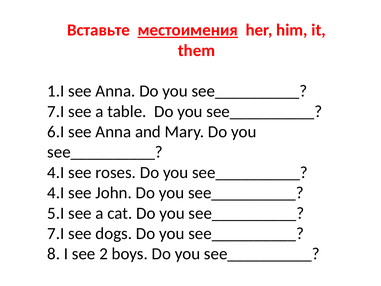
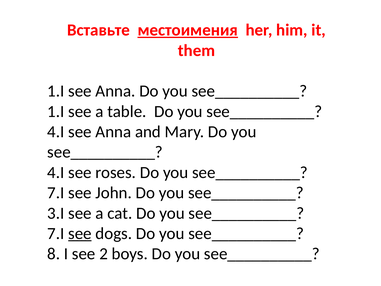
7.I: 7.I -> 1.I (56, 111)
6.I: 6.I -> 4.I (56, 132)
4.I: 4.I -> 7.I (56, 193)
5.I: 5.I -> 3.I (56, 213)
see underline: none -> present (80, 233)
